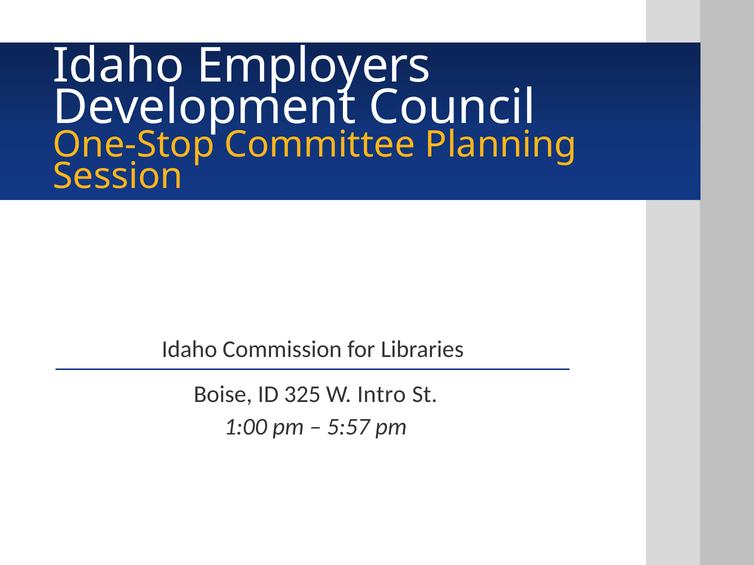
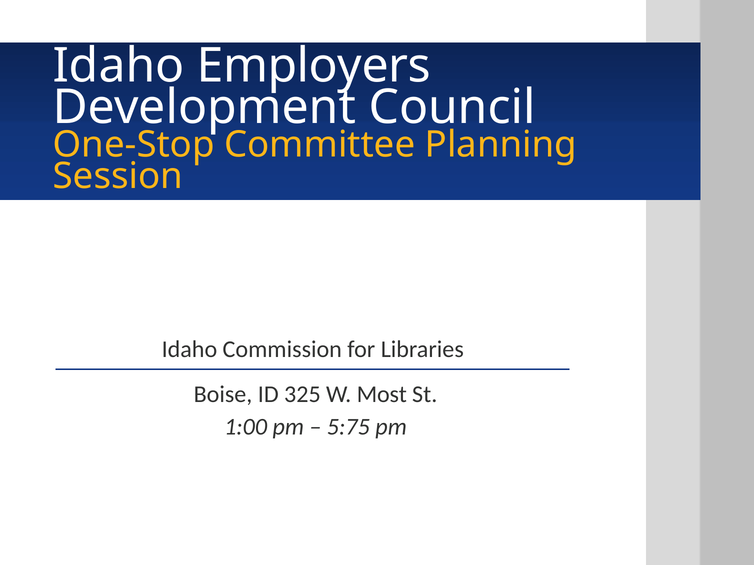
Intro: Intro -> Most (382, 395)
5:57: 5:57 -> 5:75 (348, 427)
